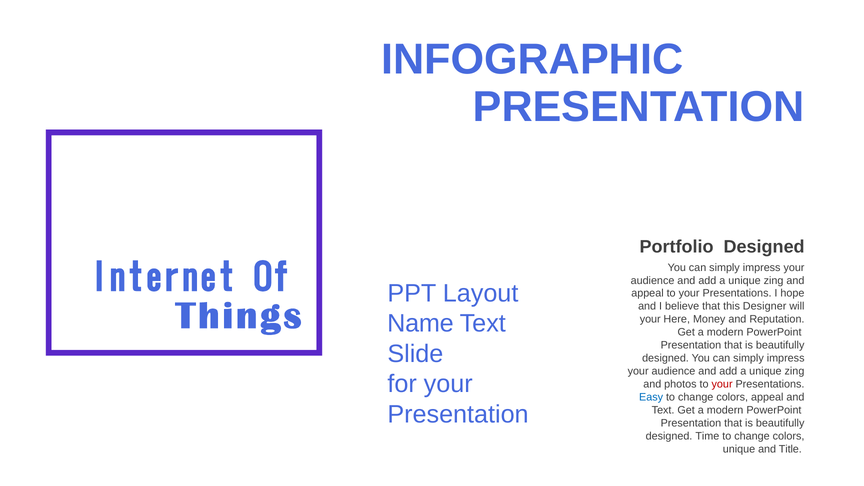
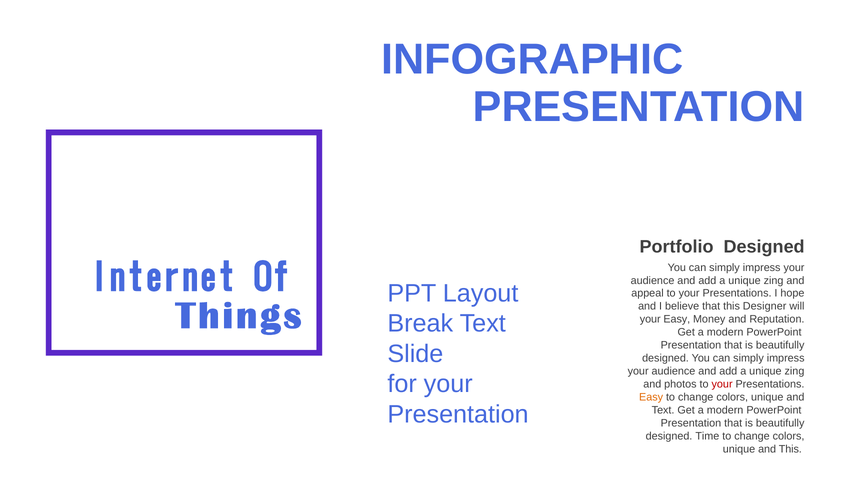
Name: Name -> Break (420, 323)
your Here: Here -> Easy (677, 319)
Easy colour: blue -> orange (651, 397)
appeal: appeal -> unique (767, 397)
and Title: Title -> This (790, 449)
